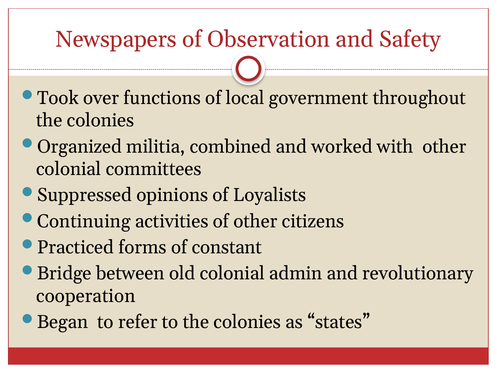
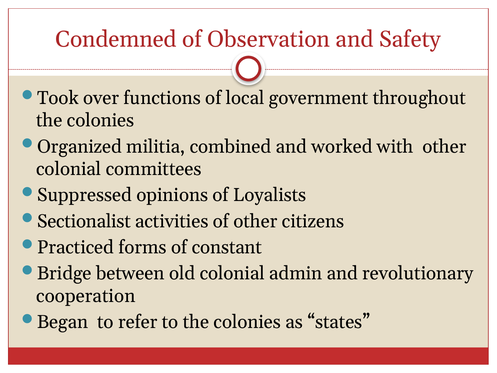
Newspapers: Newspapers -> Condemned (116, 39)
Continuing: Continuing -> Sectionalist (84, 221)
